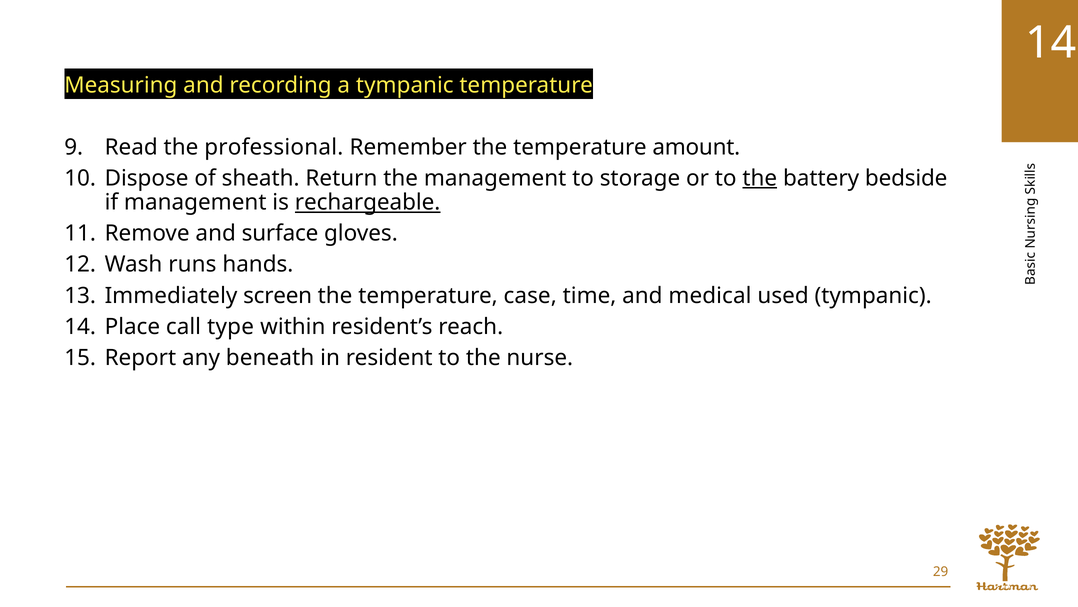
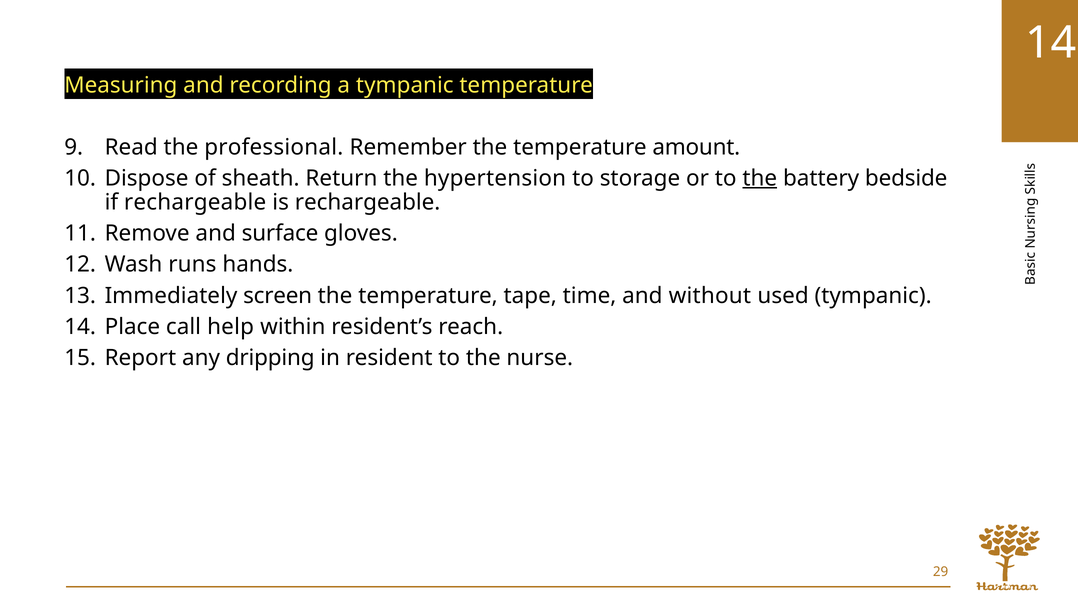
the management: management -> hypertension (495, 178)
if management: management -> rechargeable (195, 202)
rechargeable underline: present -> none (368, 202)
case: case -> tape (530, 295)
medical: medical -> without (710, 295)
type: type -> help (231, 326)
beneath: beneath -> dripping (270, 357)
